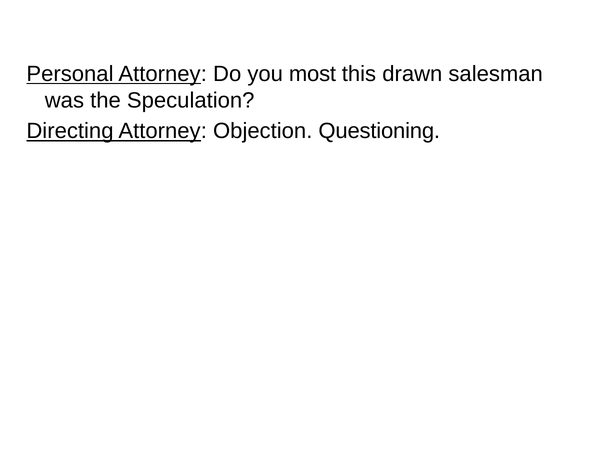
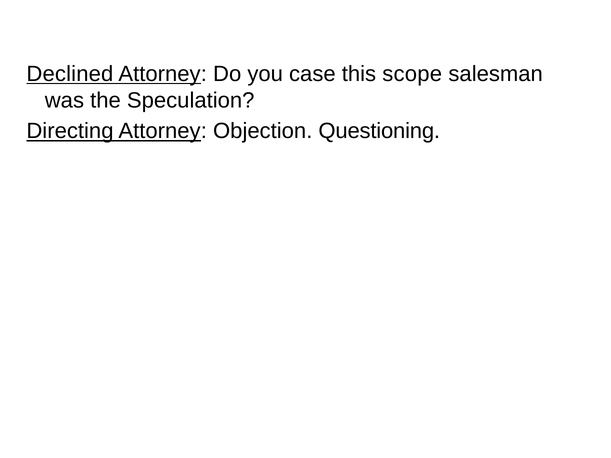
Personal: Personal -> Declined (70, 74)
most: most -> case (312, 74)
drawn: drawn -> scope (412, 74)
